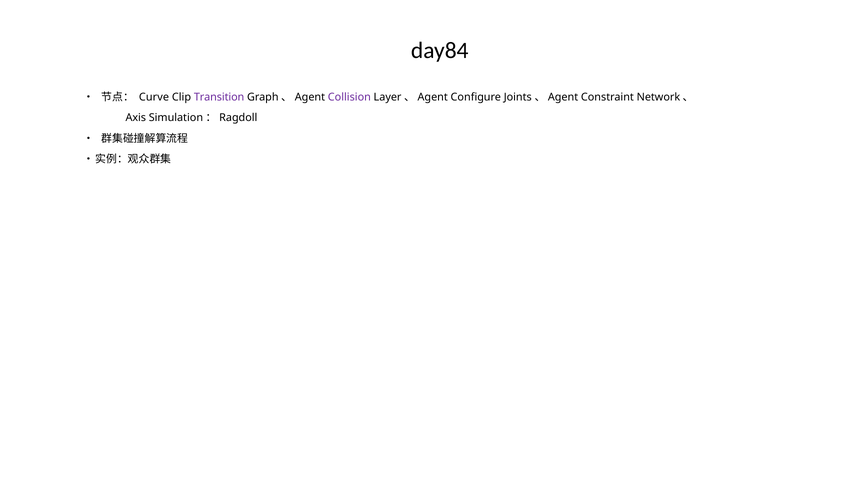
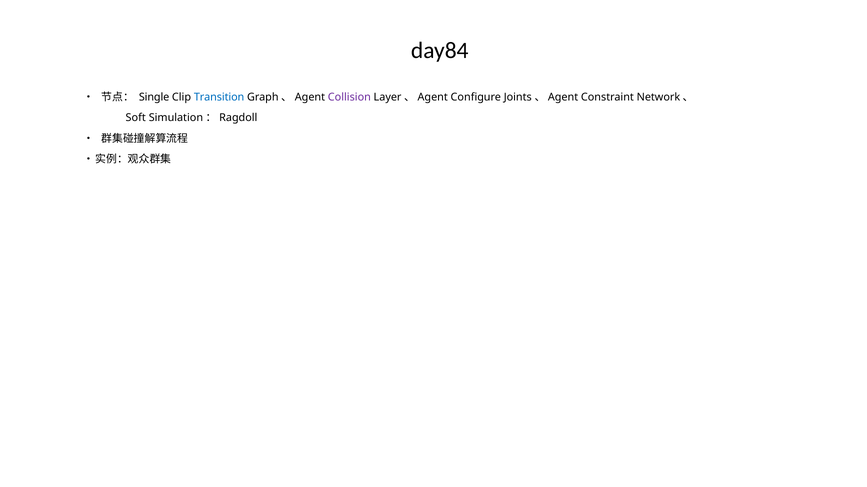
Curve: Curve -> Single (154, 97)
Transition colour: purple -> blue (219, 97)
Axis: Axis -> Soft (136, 118)
